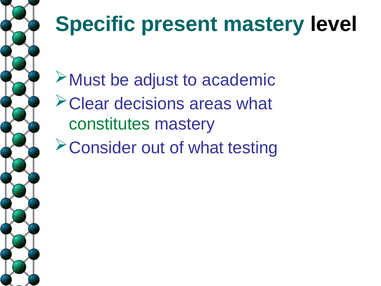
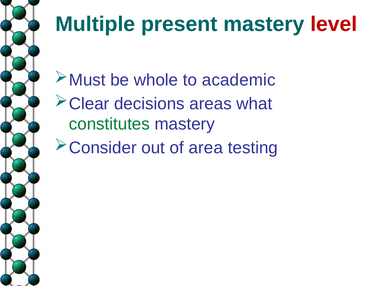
Specific: Specific -> Multiple (95, 24)
level colour: black -> red (334, 24)
adjust: adjust -> whole (156, 80)
of what: what -> area (206, 148)
